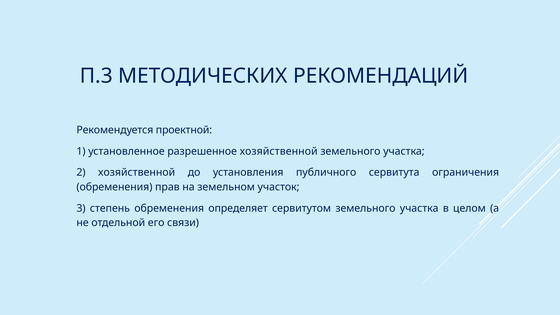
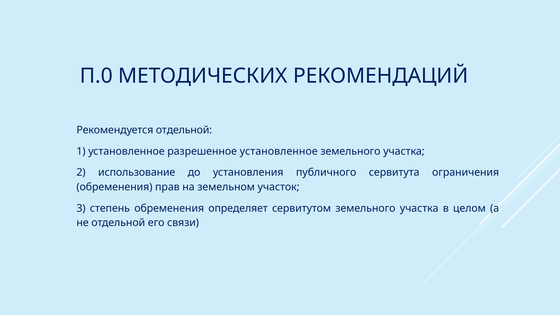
П.3: П.3 -> П.0 (96, 76)
Рекомендуется проектной: проектной -> отдельной (184, 130)
разрешенное хозяйственной: хозяйственной -> установленное (279, 151)
2 хозяйственной: хозяйственной -> использование (137, 173)
